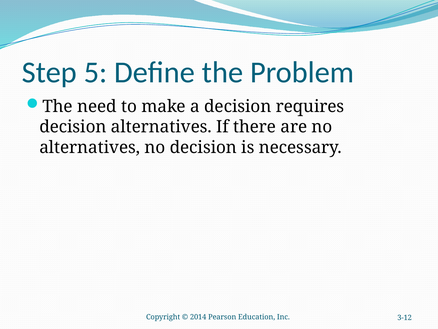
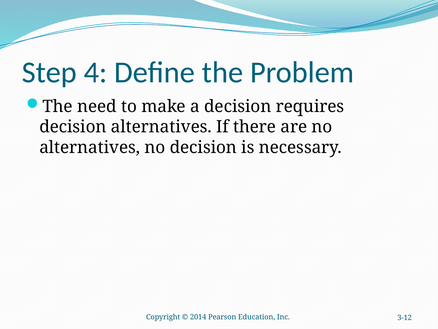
5: 5 -> 4 (95, 72)
